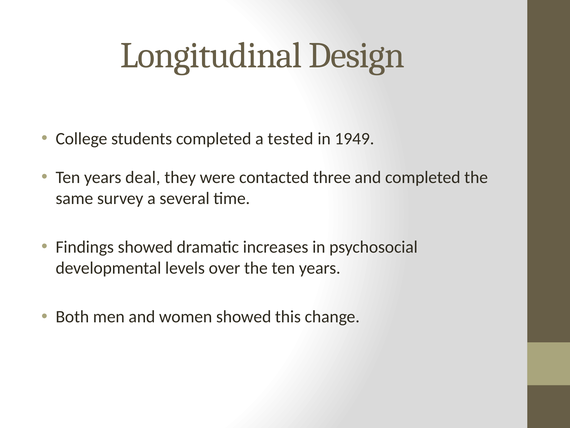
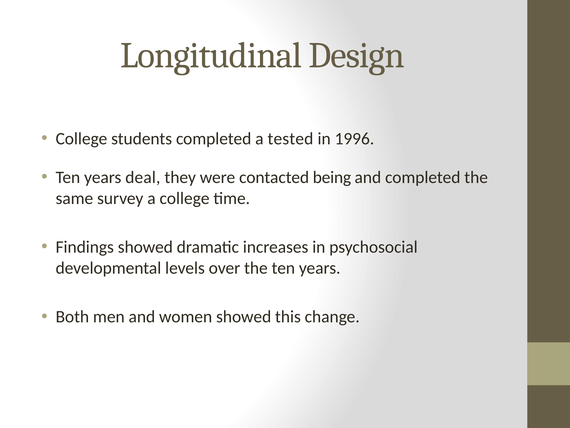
1949: 1949 -> 1996 (354, 139)
three: three -> being (332, 177)
a several: several -> college (185, 198)
